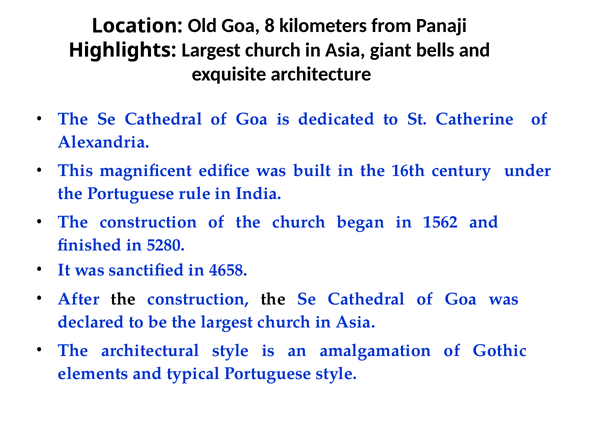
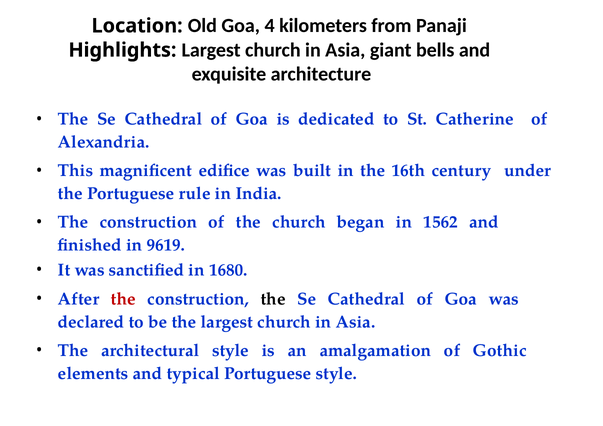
8: 8 -> 4 (270, 26)
5280: 5280 -> 9619 (166, 246)
4658: 4658 -> 1680 (228, 270)
the colour: black -> red (123, 299)
